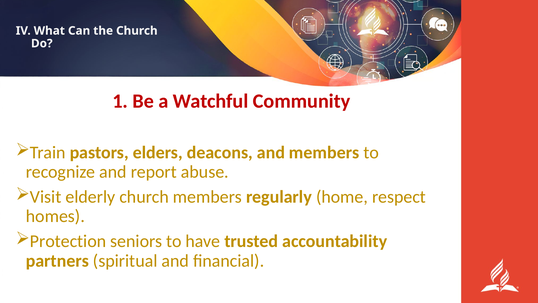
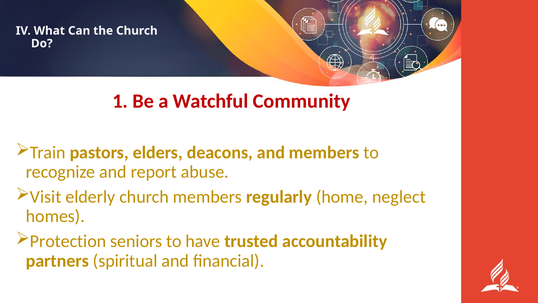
respect: respect -> neglect (399, 197)
